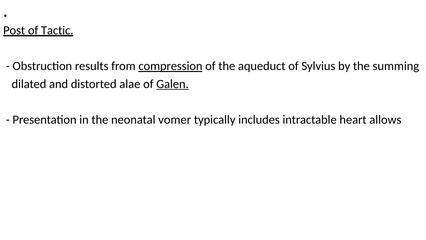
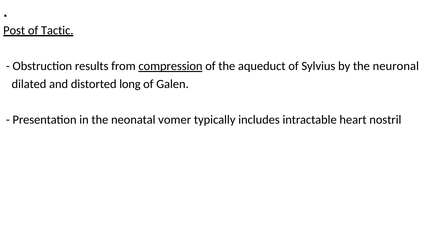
summing: summing -> neuronal (396, 66)
alae: alae -> long (130, 84)
Galen underline: present -> none (173, 84)
allows: allows -> nostril (385, 120)
